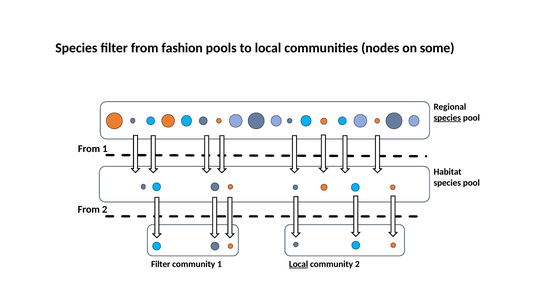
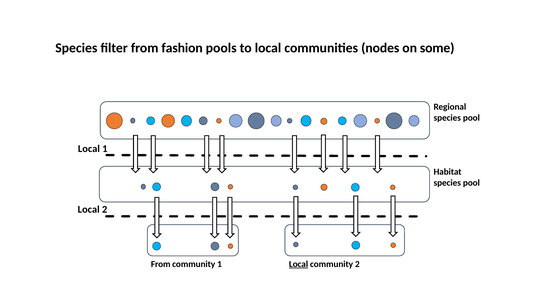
species underline: present -> none (447, 118)
From: From -> Local (89, 149)
From: From -> Local (89, 210)
Filter: Filter -> From (161, 264)
